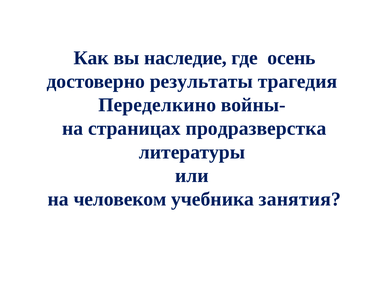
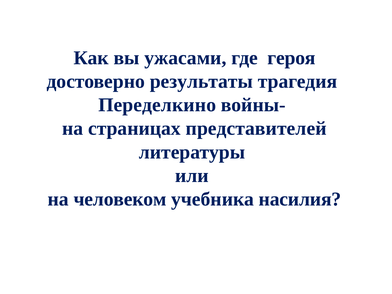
наследие: наследие -> ужасами (185, 58)
осень: осень -> героя (292, 58)
продразверстка: продразверстка -> представителей (256, 129)
занятия: занятия -> насилия (300, 199)
